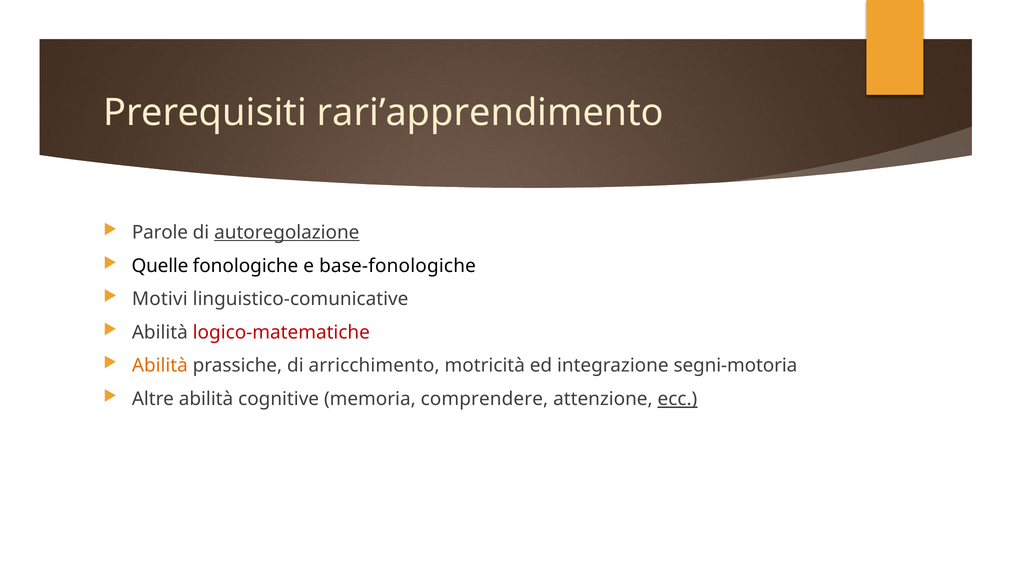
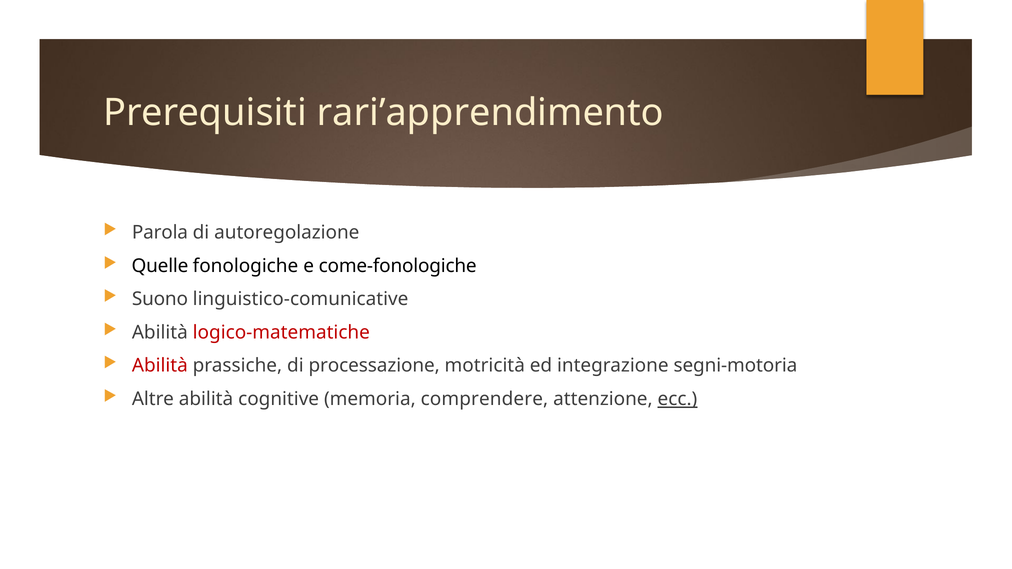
Parole: Parole -> Parola (160, 233)
autoregolazione underline: present -> none (287, 233)
base-fonologiche: base-fonologiche -> come-fonologiche (398, 266)
Motivi: Motivi -> Suono (160, 299)
Abilità colour: orange -> red (160, 366)
arricchimento: arricchimento -> processazione (374, 366)
